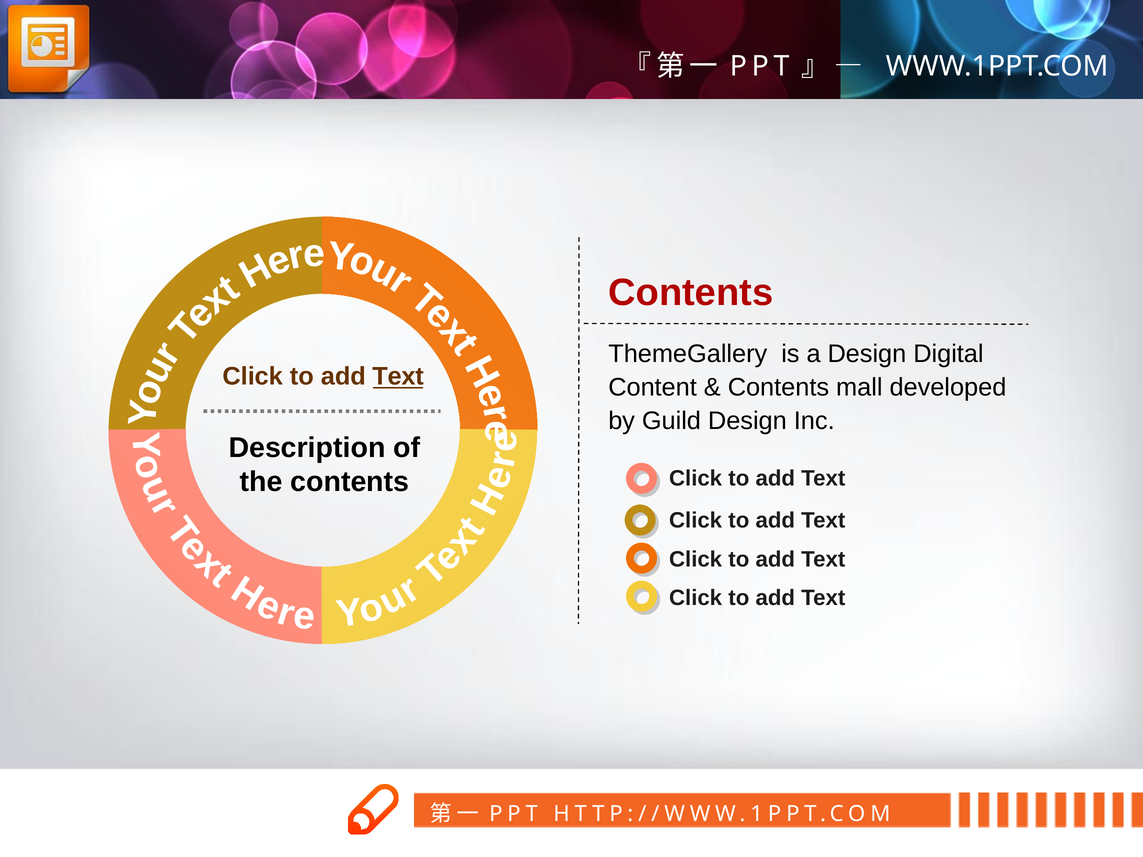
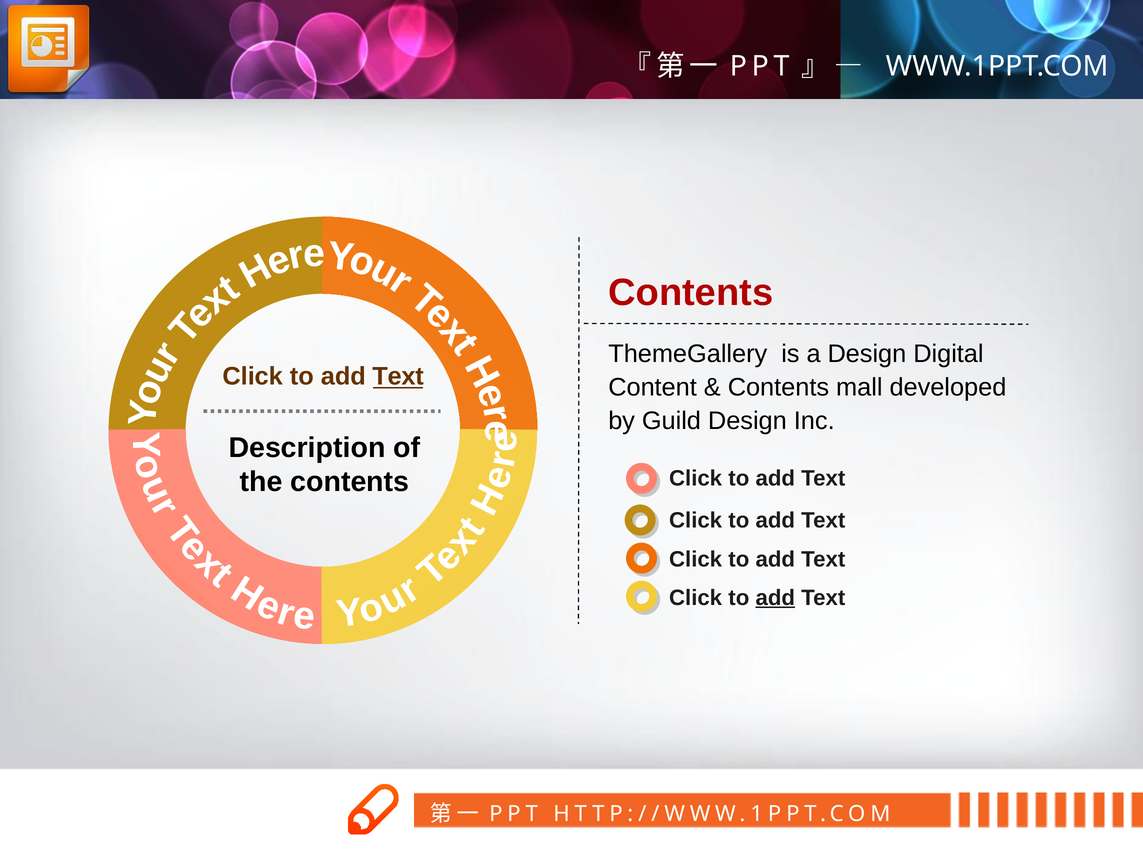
add underline: none -> present (775, 598)
